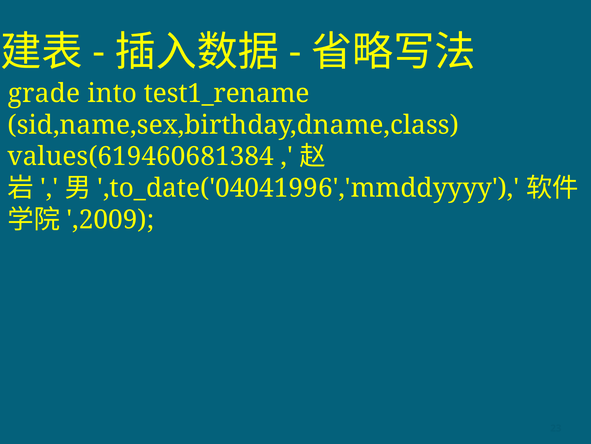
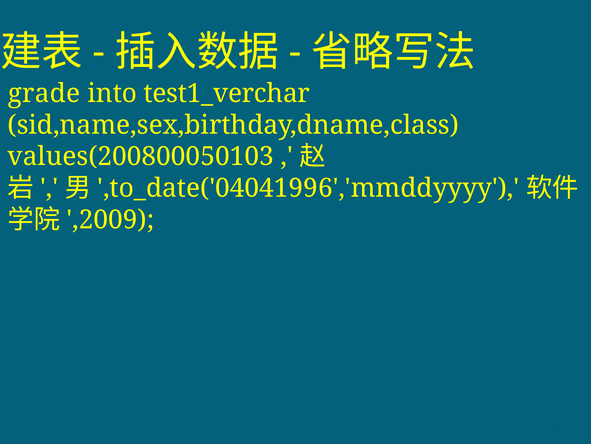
test1_rename: test1_rename -> test1_verchar (227, 93)
values(619460681384: values(619460681384 -> values(200800050103 (141, 156)
